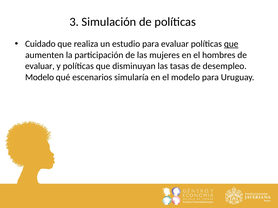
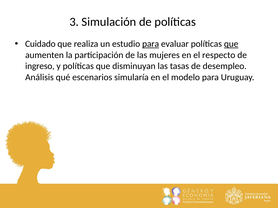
para underline: none -> present (151, 44)
hombres: hombres -> respecto (219, 55)
evaluar: evaluar -> ingreso (40, 66)
Modelo: Modelo -> Análisis (39, 77)
